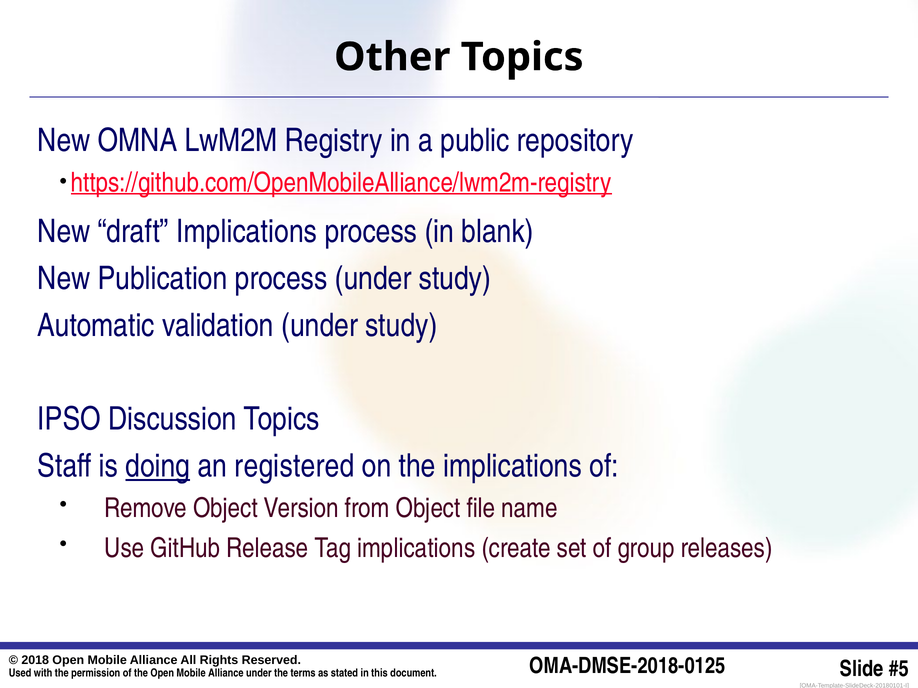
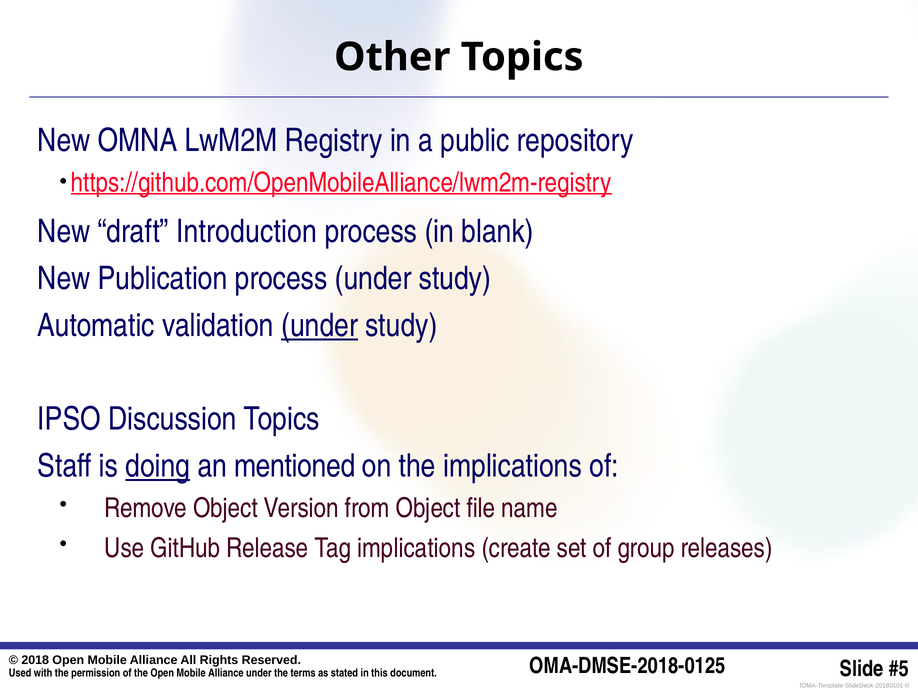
draft Implications: Implications -> Introduction (247, 232)
under underline: none -> present (320, 326)
registered: registered -> mentioned (295, 467)
